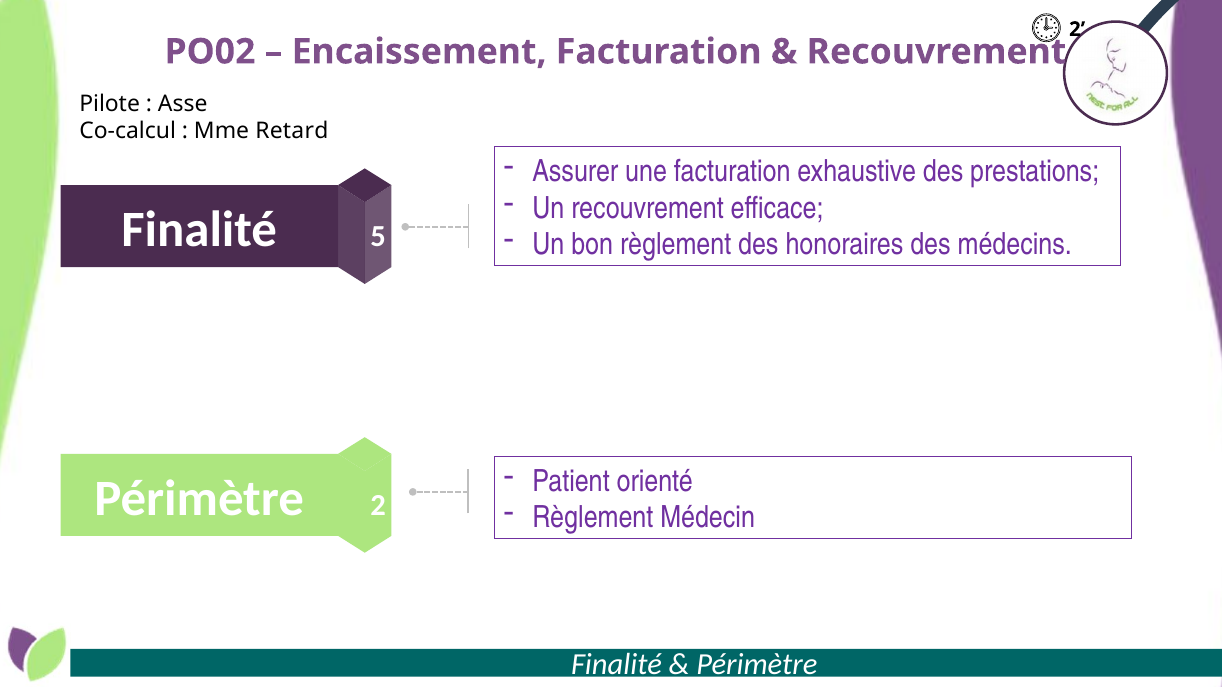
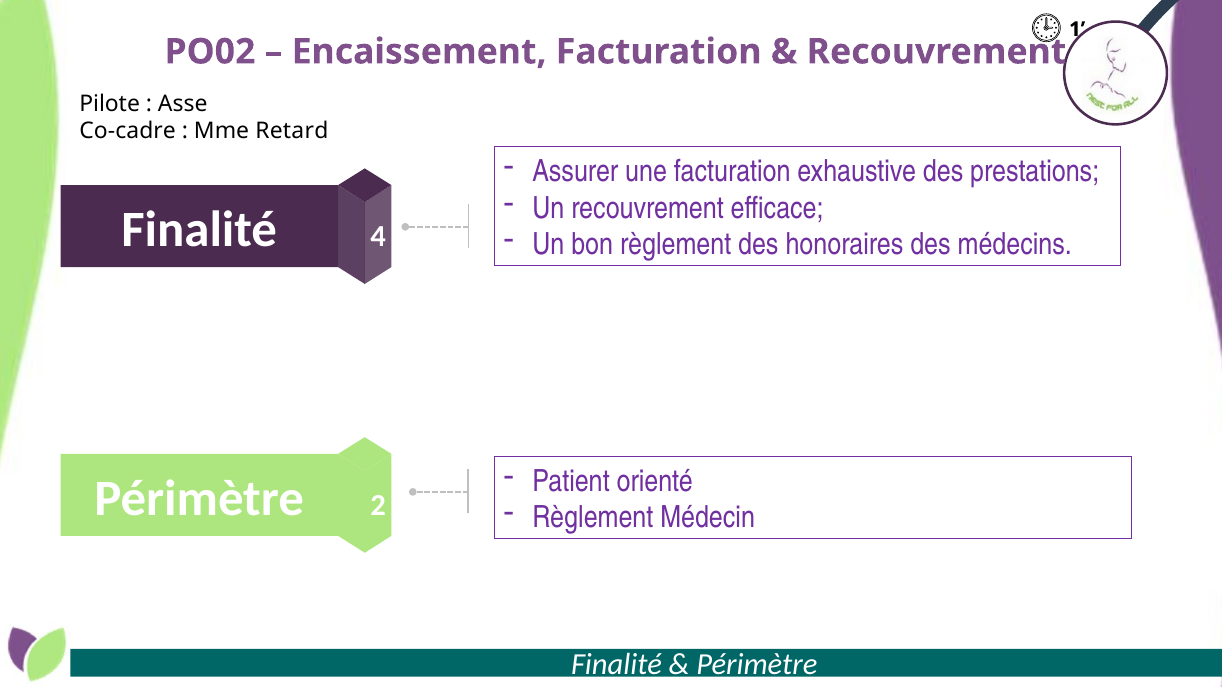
2: 2 -> 1 (1077, 29)
Co-calcul: Co-calcul -> Co-cadre (128, 131)
5: 5 -> 4 (378, 237)
